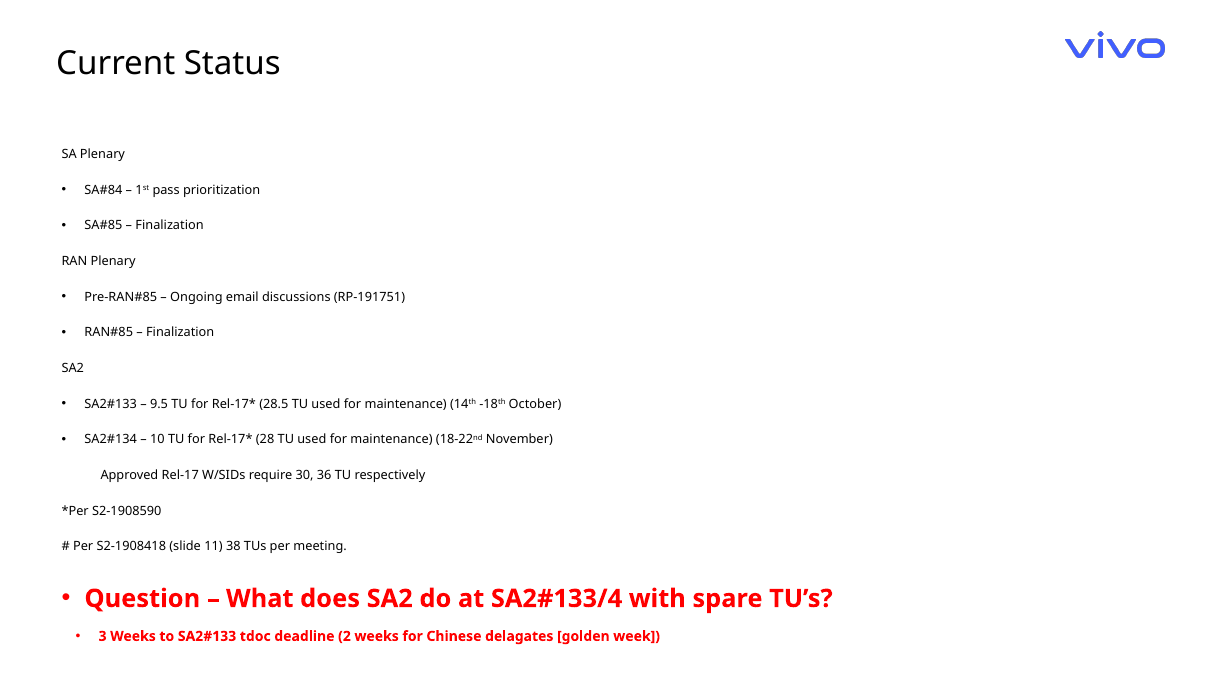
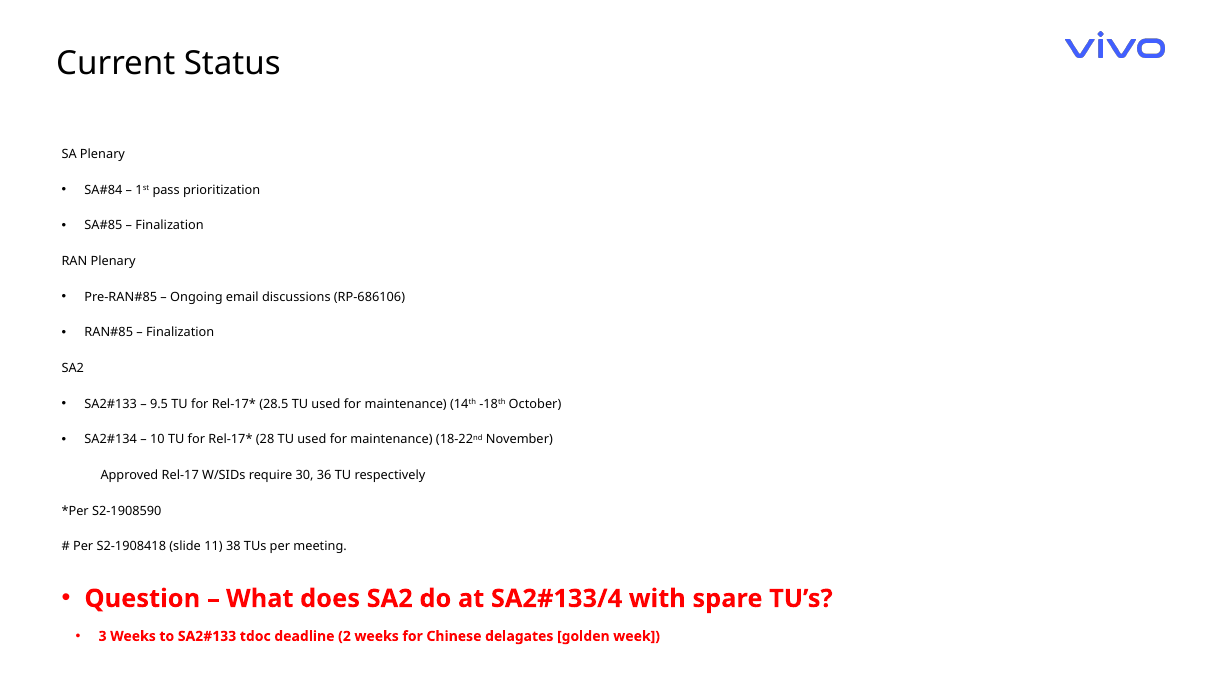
RP-191751: RP-191751 -> RP-686106 (370, 297)
